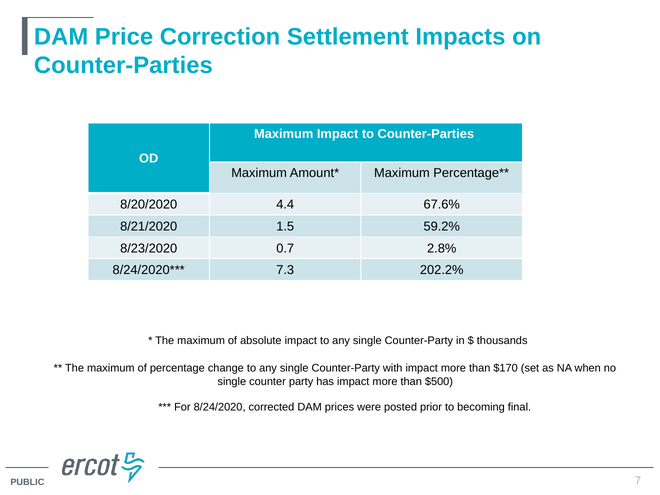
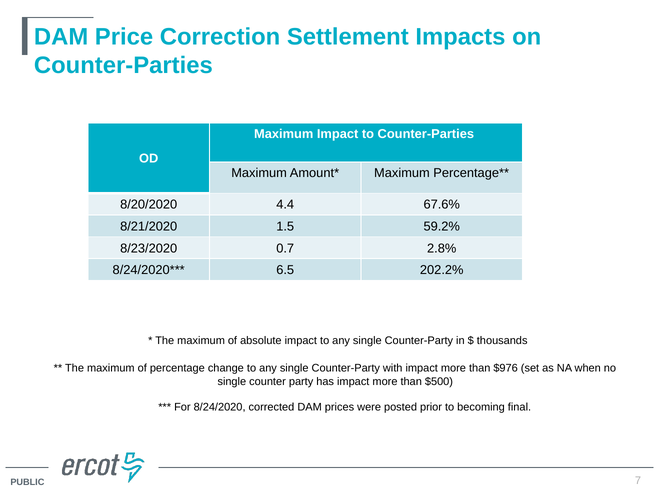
7.3: 7.3 -> 6.5 (285, 270)
$170: $170 -> $976 (506, 368)
